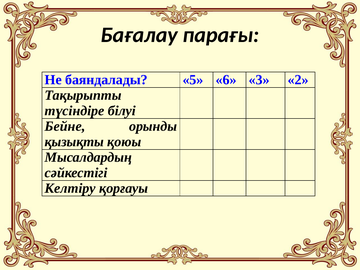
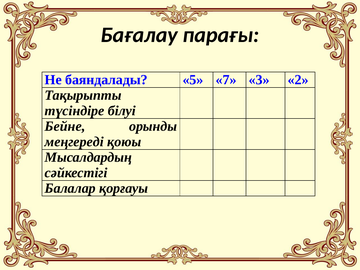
6: 6 -> 7 (226, 80)
қызықты: қызықты -> меңгереді (74, 142)
Келтіру: Келтіру -> Балалар (70, 188)
